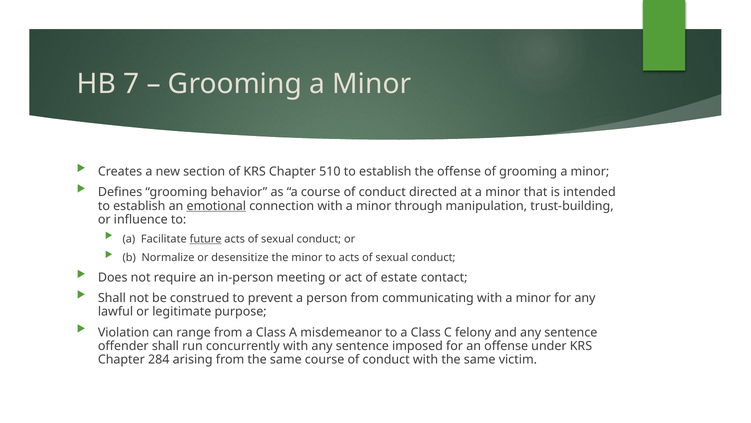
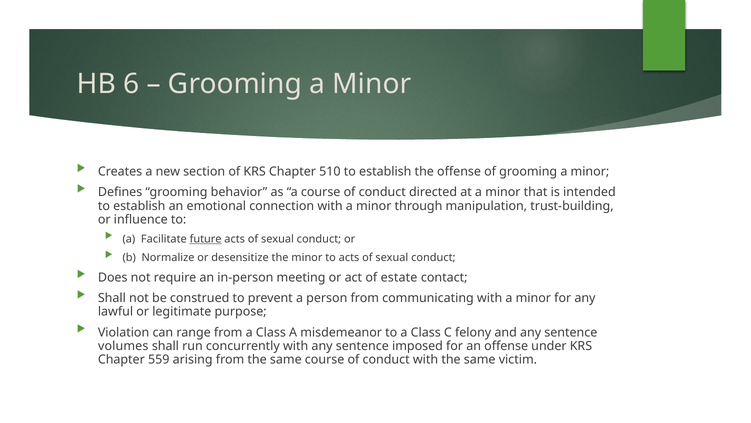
7: 7 -> 6 (131, 84)
emotional underline: present -> none (216, 206)
offender: offender -> volumes (123, 345)
284: 284 -> 559 (159, 359)
